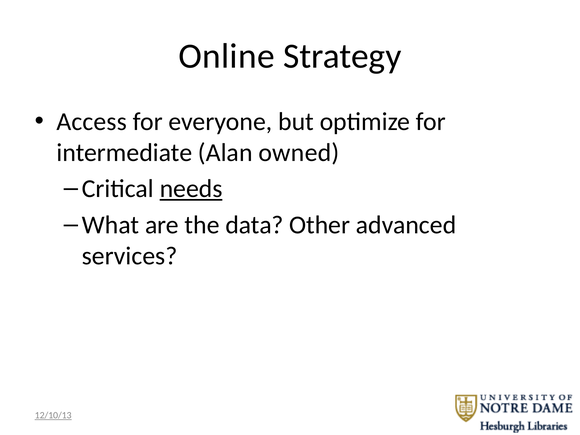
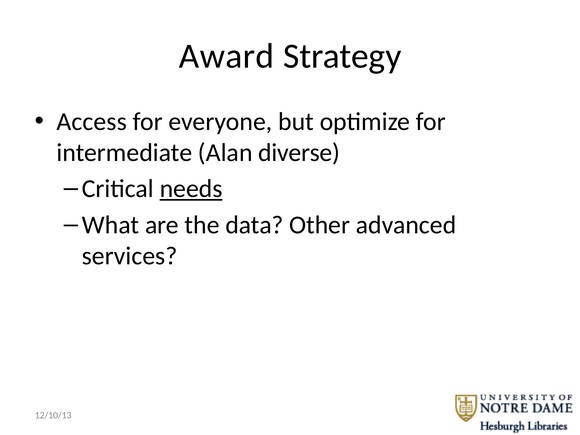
Online: Online -> Award (227, 56)
owned: owned -> diverse (299, 153)
12/10/13 underline: present -> none (53, 415)
